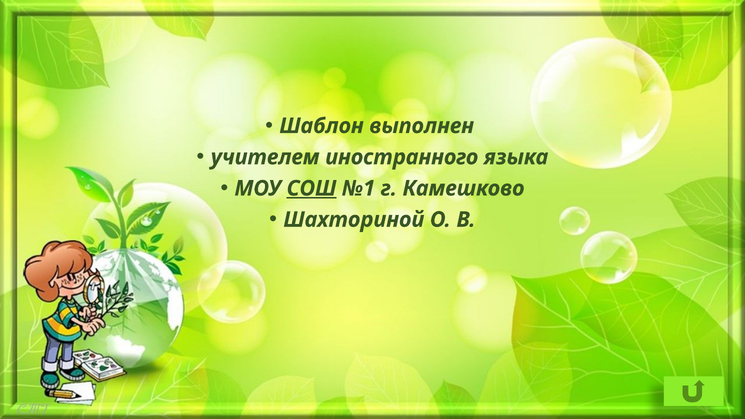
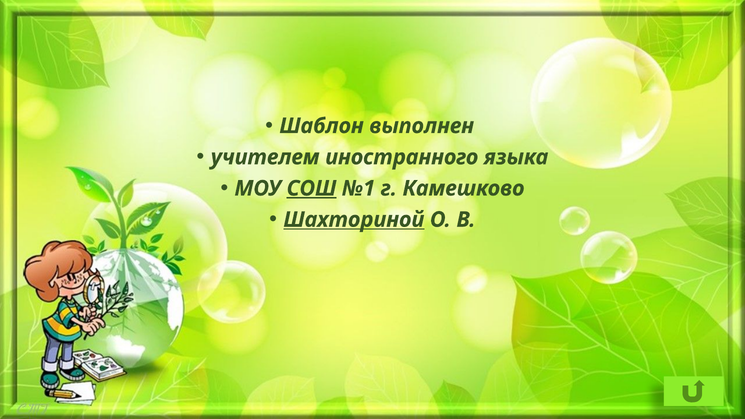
Шахториной underline: none -> present (354, 220)
